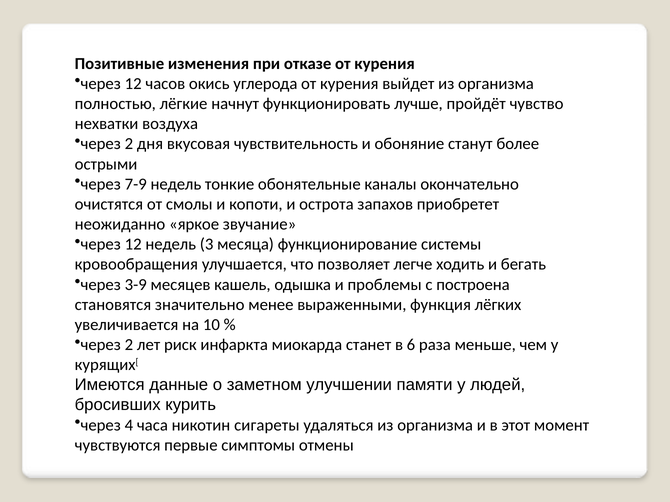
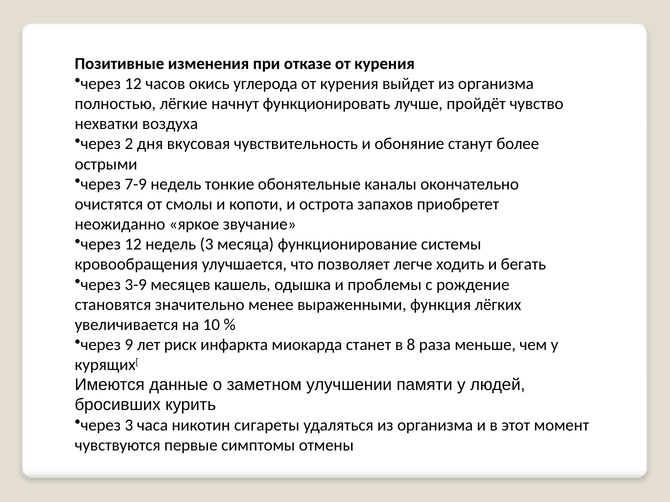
построена: построена -> рождение (473, 285)
2: 2 -> 9 (129, 345)
6: 6 -> 8 (411, 345)
через 4: 4 -> 3 (129, 425)
